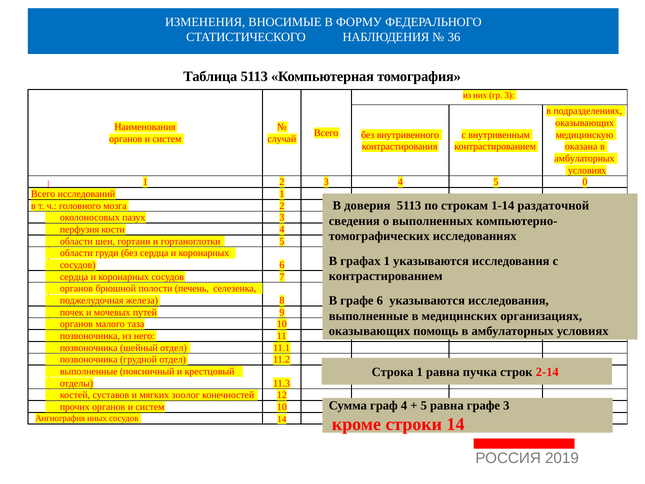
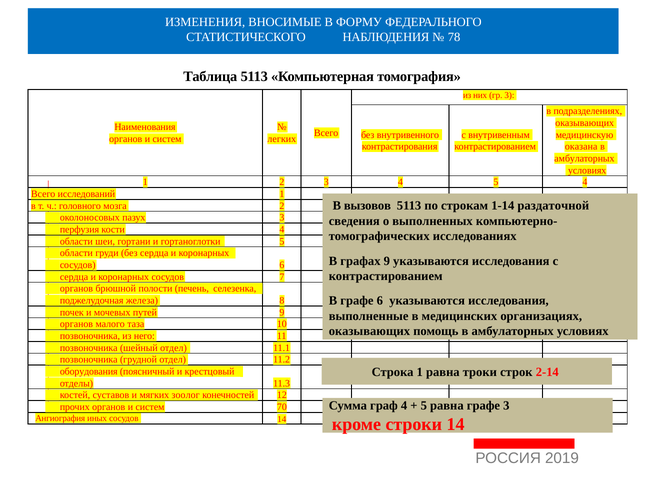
36: 36 -> 78 (454, 37)
случай: случай -> легких (282, 139)
5 0: 0 -> 4 (585, 182)
доверия: доверия -> вызовов (367, 206)
графах 1: 1 -> 9 (387, 261)
пучка: пучка -> троки (480, 372)
выполненные: выполненные -> оборудования (89, 371)
систем 10: 10 -> 70 (282, 407)
